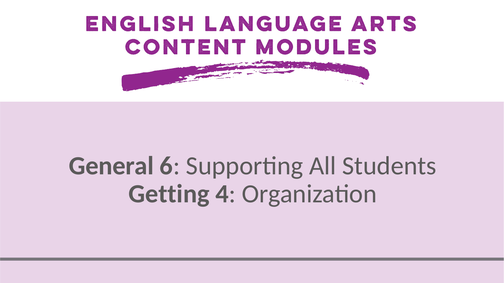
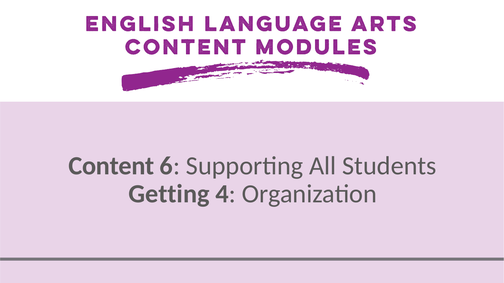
General: General -> Content (111, 166)
